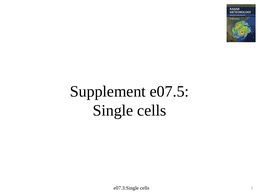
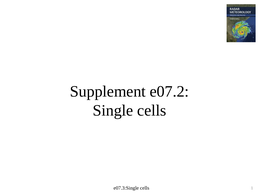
e07.5: e07.5 -> e07.2 (169, 91)
